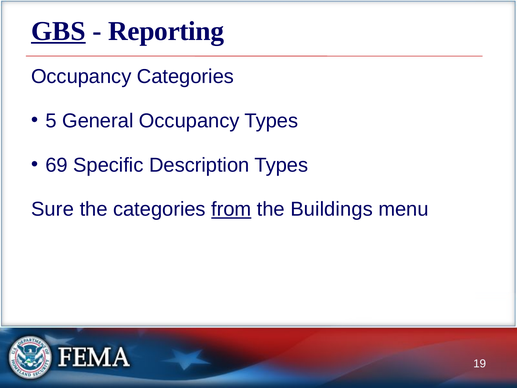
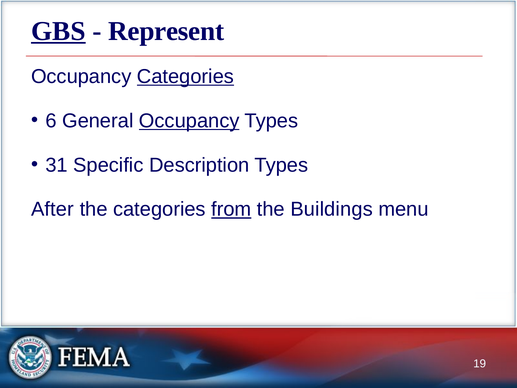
Reporting: Reporting -> Represent (166, 31)
Categories underline: none -> present (185, 76)
5: 5 -> 6 (51, 121)
Occupancy underline: none -> present (189, 121)
69: 69 -> 31 (57, 165)
Sure: Sure -> After (53, 209)
